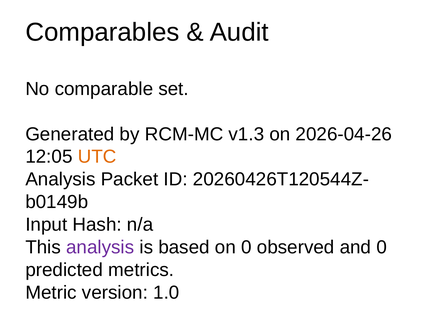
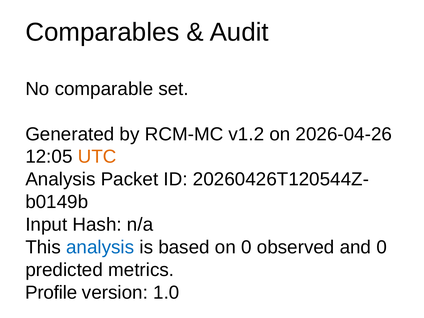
v1.3: v1.3 -> v1.2 (246, 134)
analysis colour: purple -> blue (100, 247)
Metric: Metric -> Profile (51, 292)
